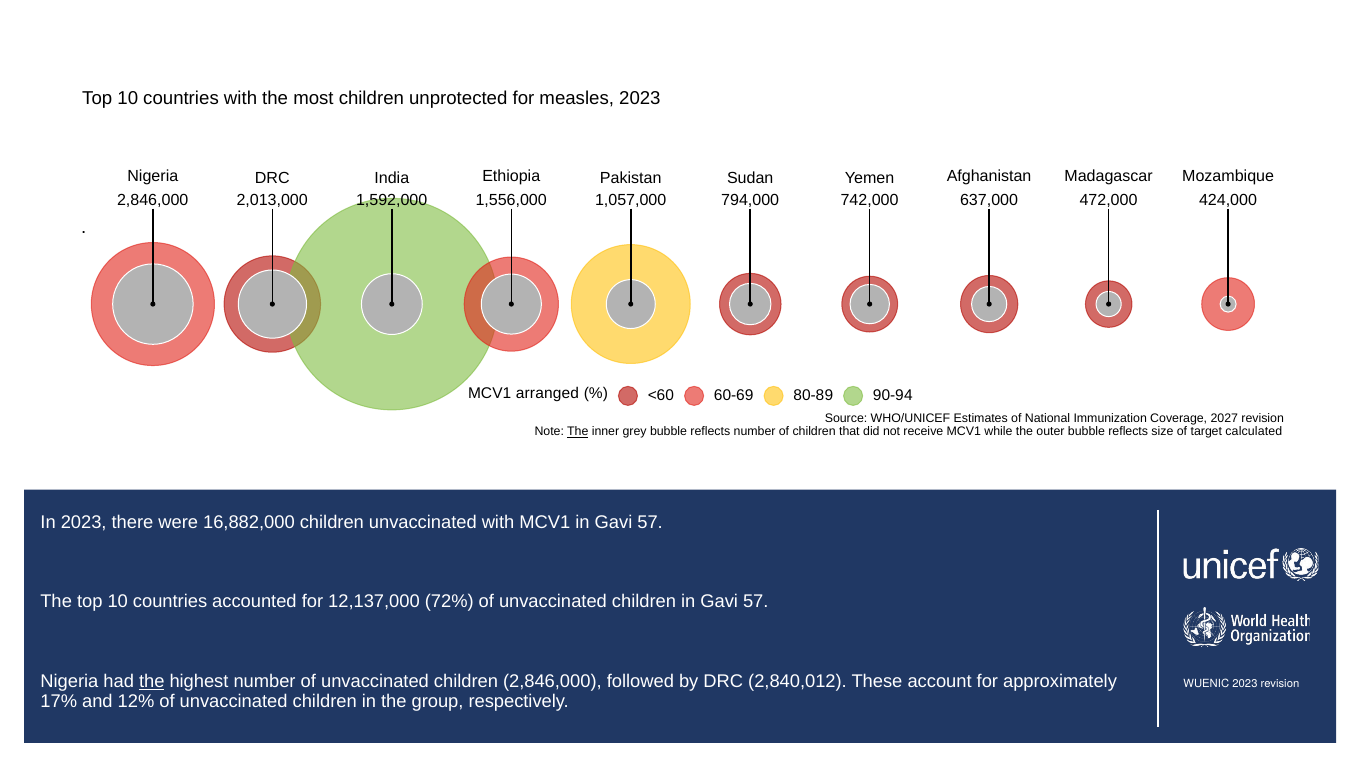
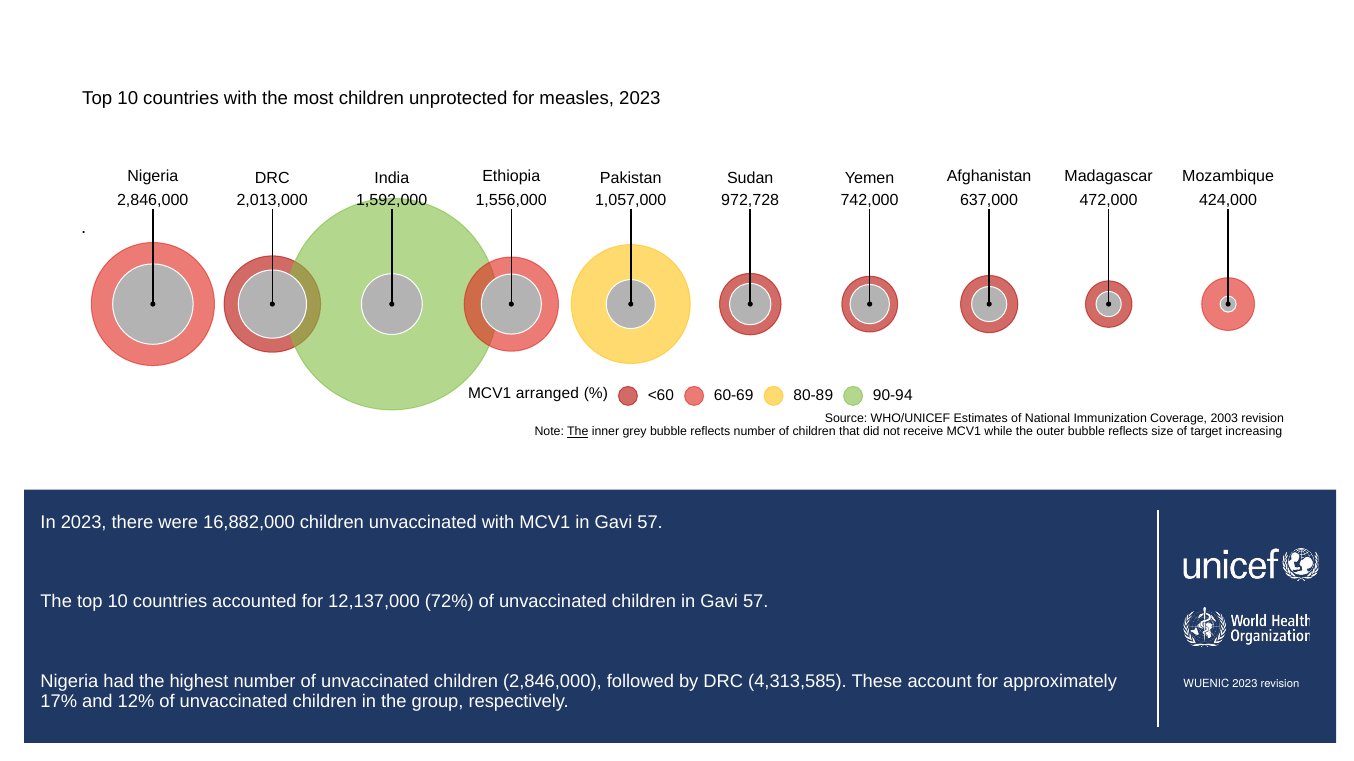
794,000: 794,000 -> 972,728 (750, 200)
2027: 2027 -> 2003 (1224, 419)
calculated: calculated -> increasing (1254, 432)
the underline: present -> none (152, 682)
2,840,012: 2,840,012 -> 4,313,585 (798, 682)
